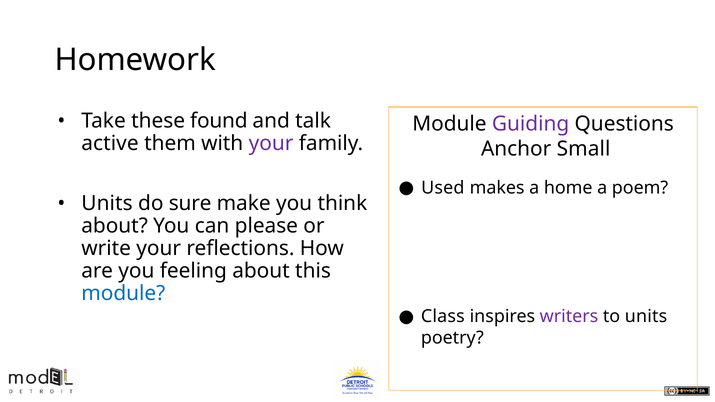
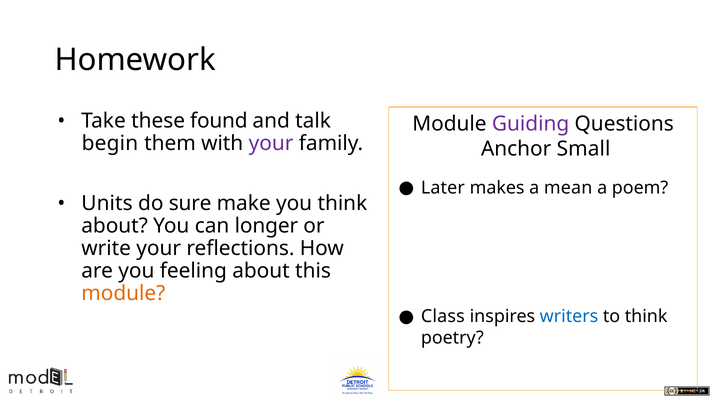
active: active -> begin (110, 143)
Used: Used -> Later (443, 188)
home: home -> mean (568, 188)
please: please -> longer (266, 226)
module colour: blue -> orange (123, 293)
writers colour: purple -> blue (569, 317)
to units: units -> think (646, 317)
